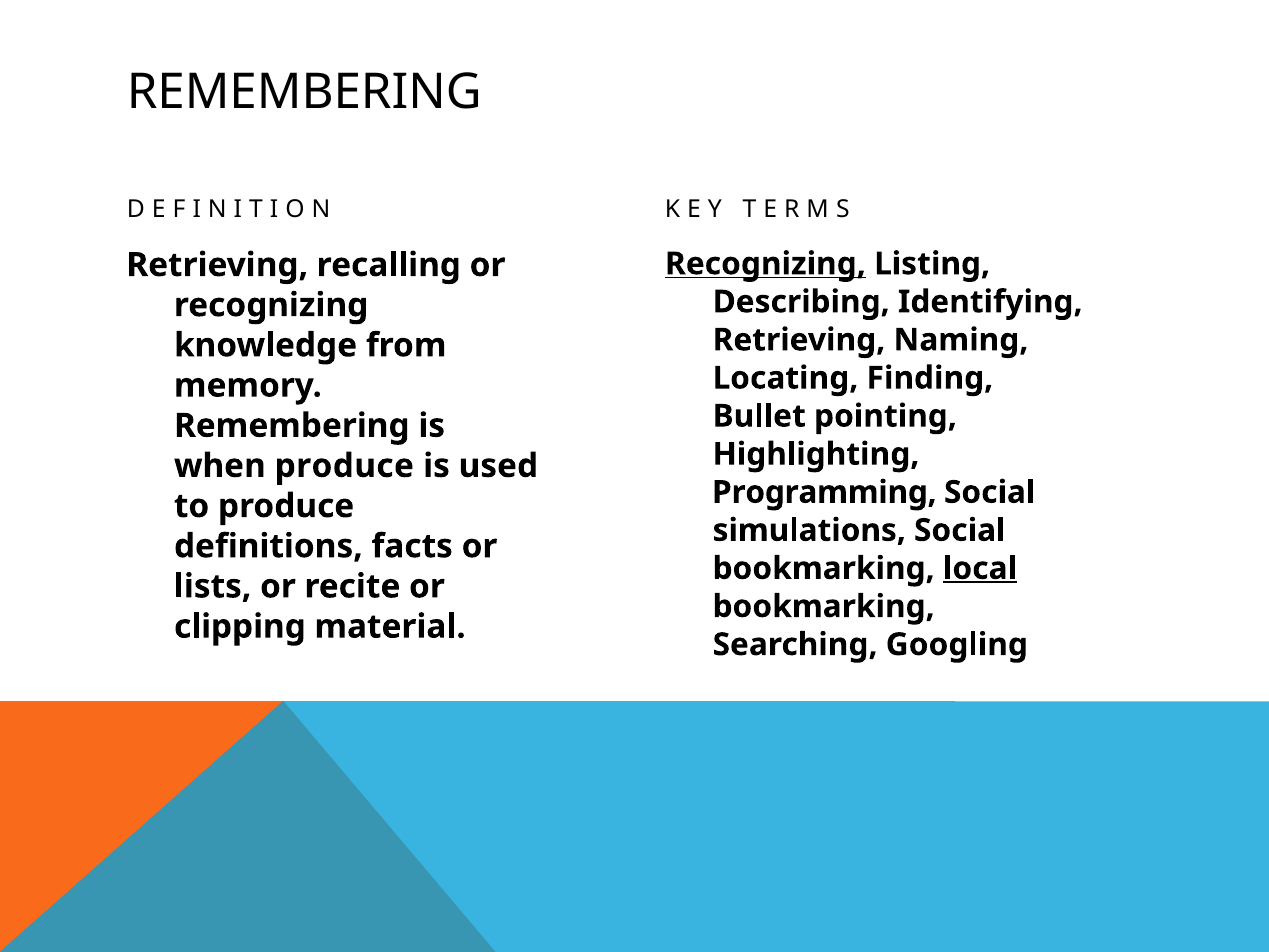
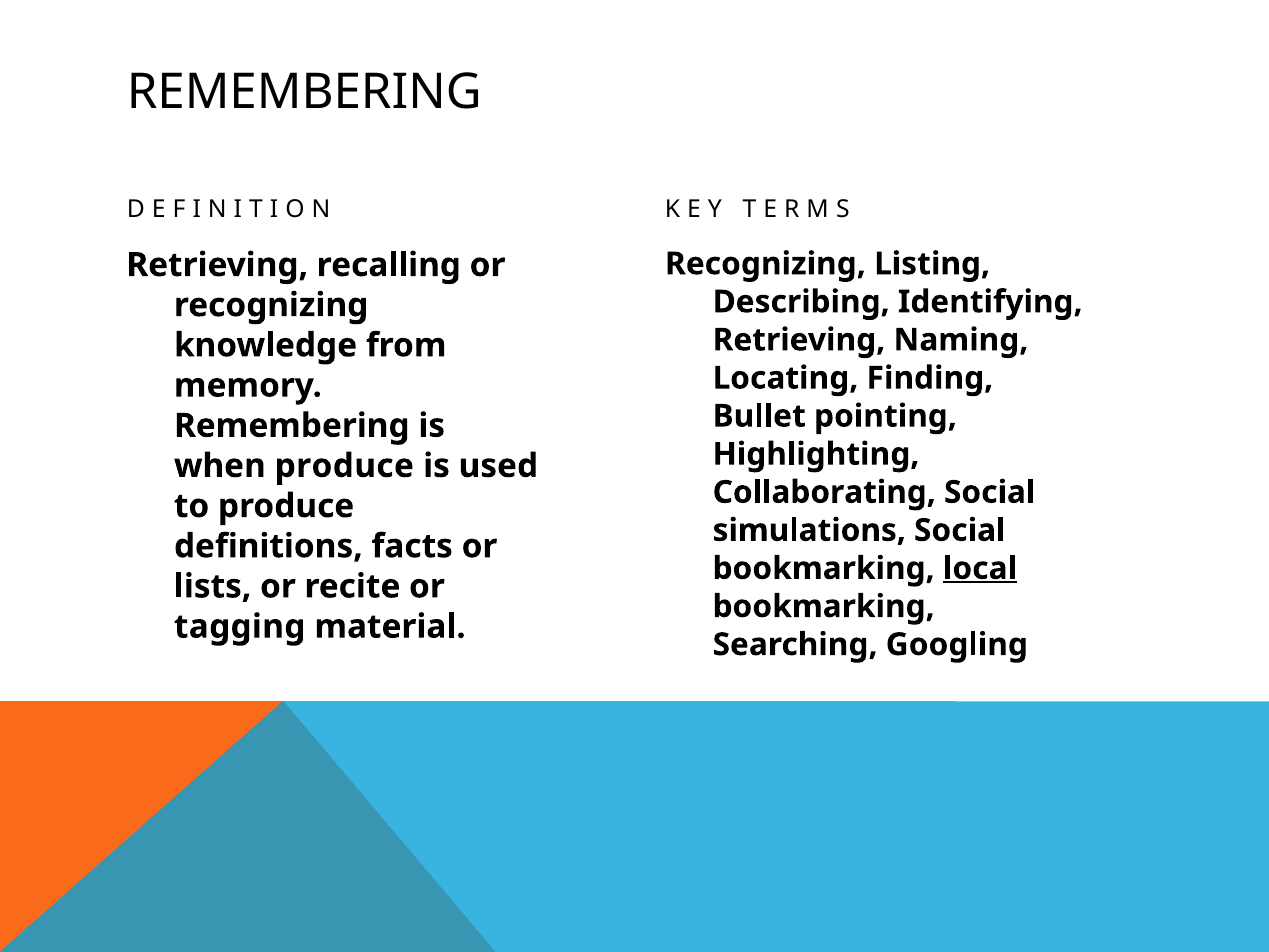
Recognizing underline: present -> none (765, 264)
Programming: Programming -> Collaborating (824, 492)
clipping: clipping -> tagging (240, 626)
